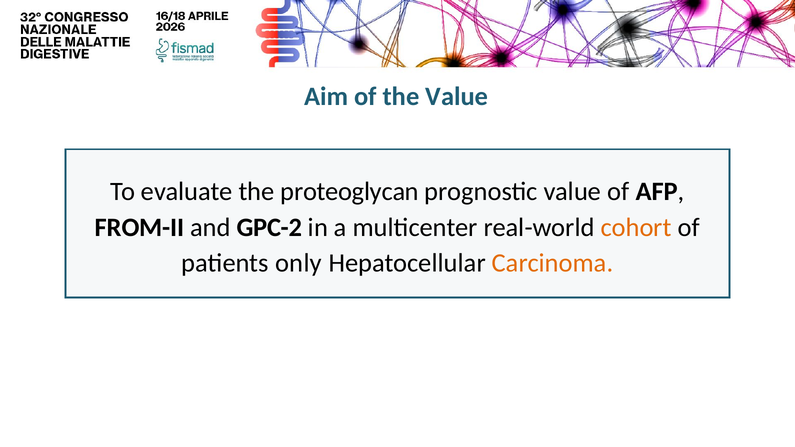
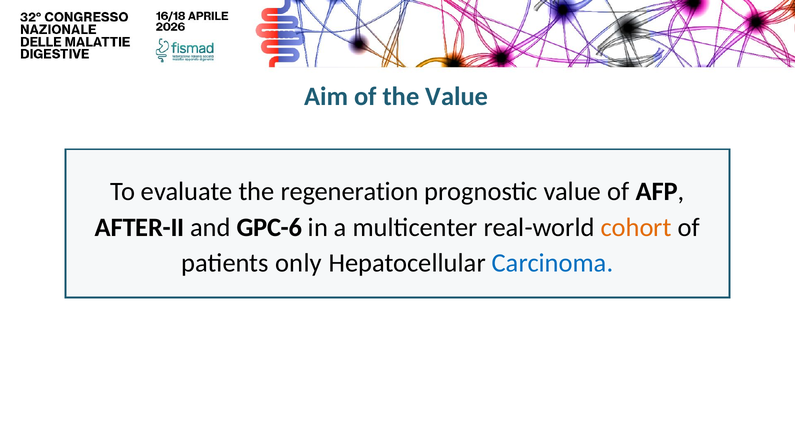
proteoglycan: proteoglycan -> regeneration (350, 192)
FROM-II: FROM-II -> AFTER-II (140, 227)
GPC-2: GPC-2 -> GPC-6 (270, 227)
Carcinoma colour: orange -> blue (552, 263)
